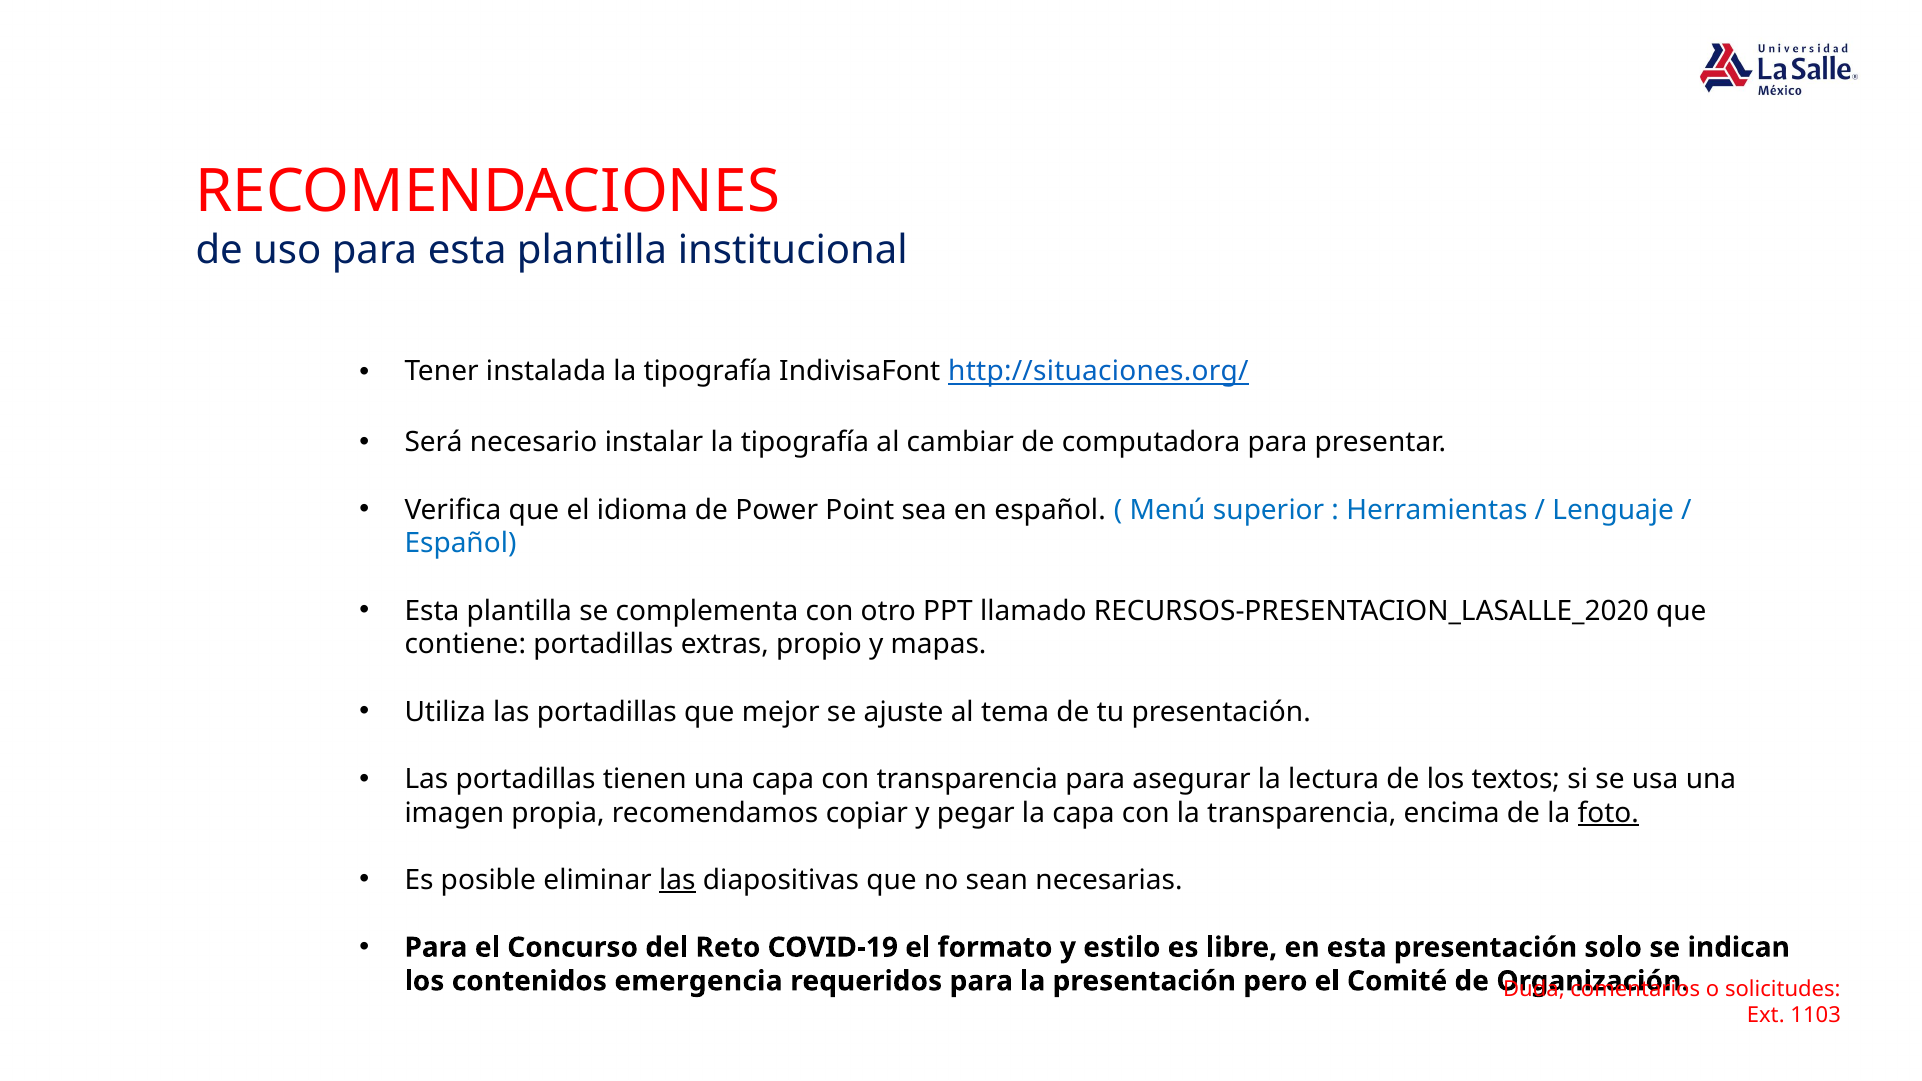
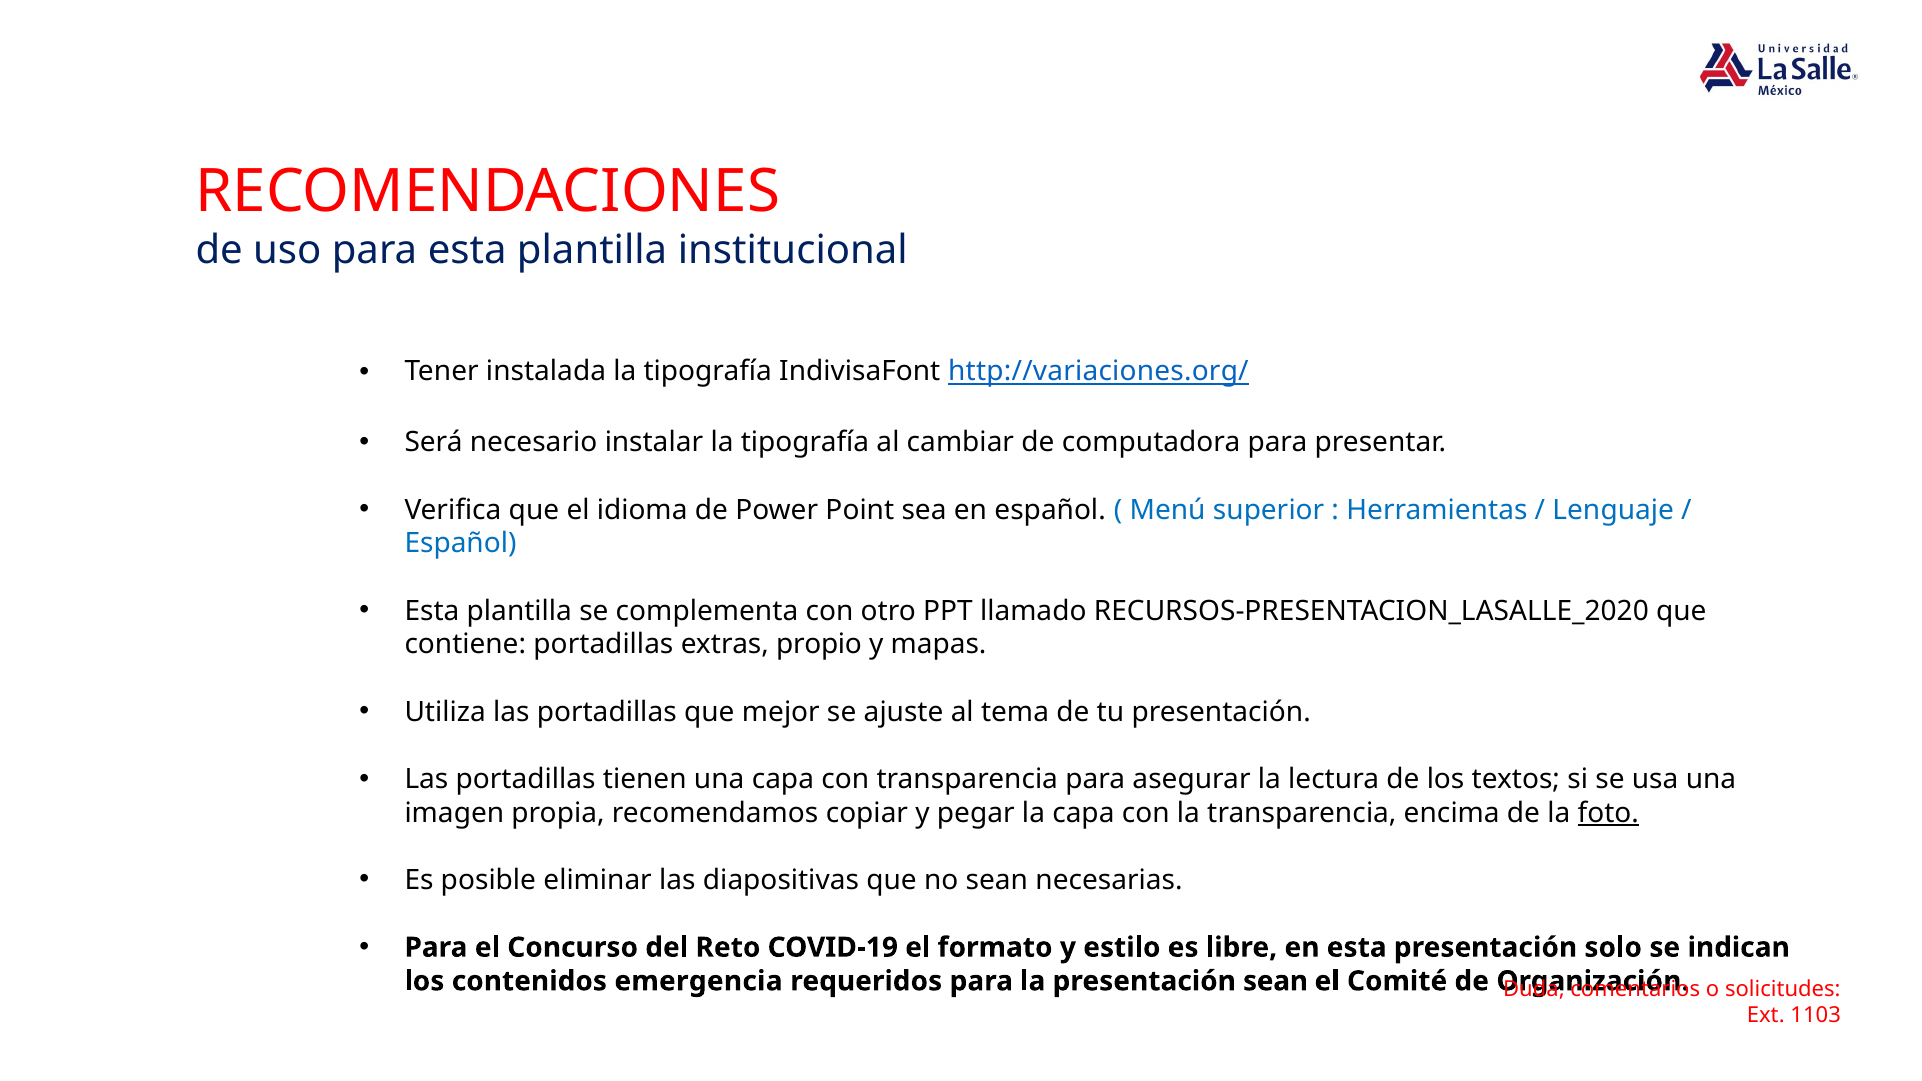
http://situaciones.org/: http://situaciones.org/ -> http://variaciones.org/ (1098, 371)
las underline: present -> none (677, 880)
presentación pero: pero -> sean (1275, 981)
